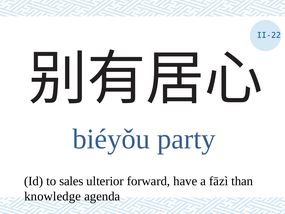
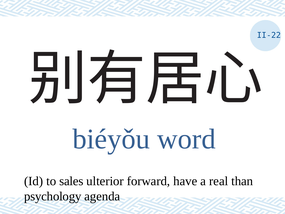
party: party -> word (186, 139)
fāzì: fāzì -> real (219, 181)
knowledge: knowledge -> psychology (53, 196)
